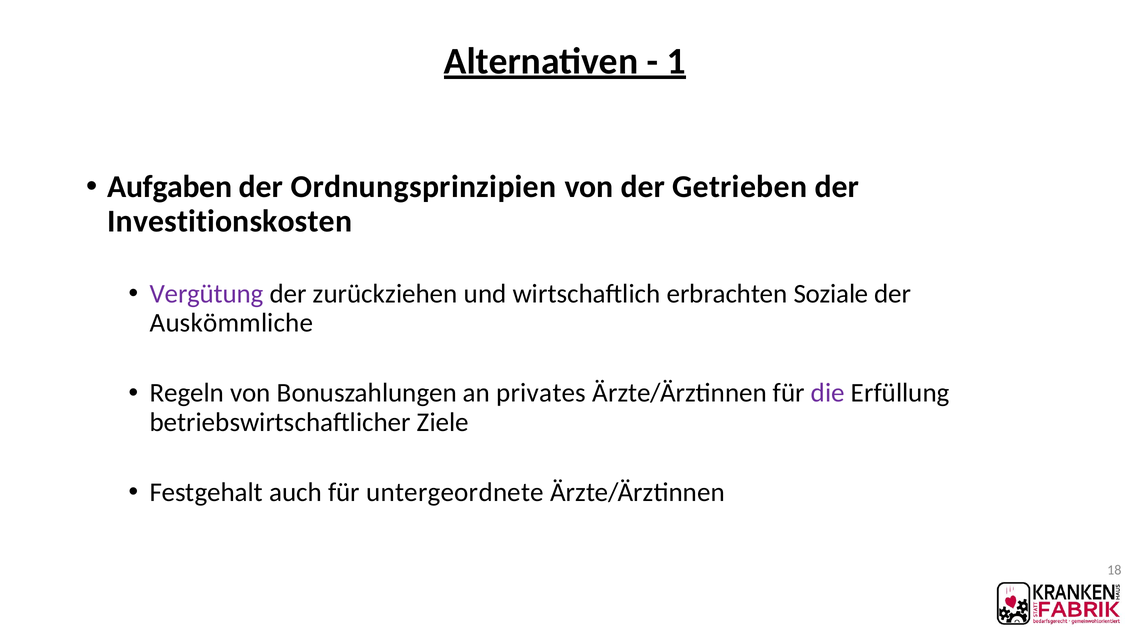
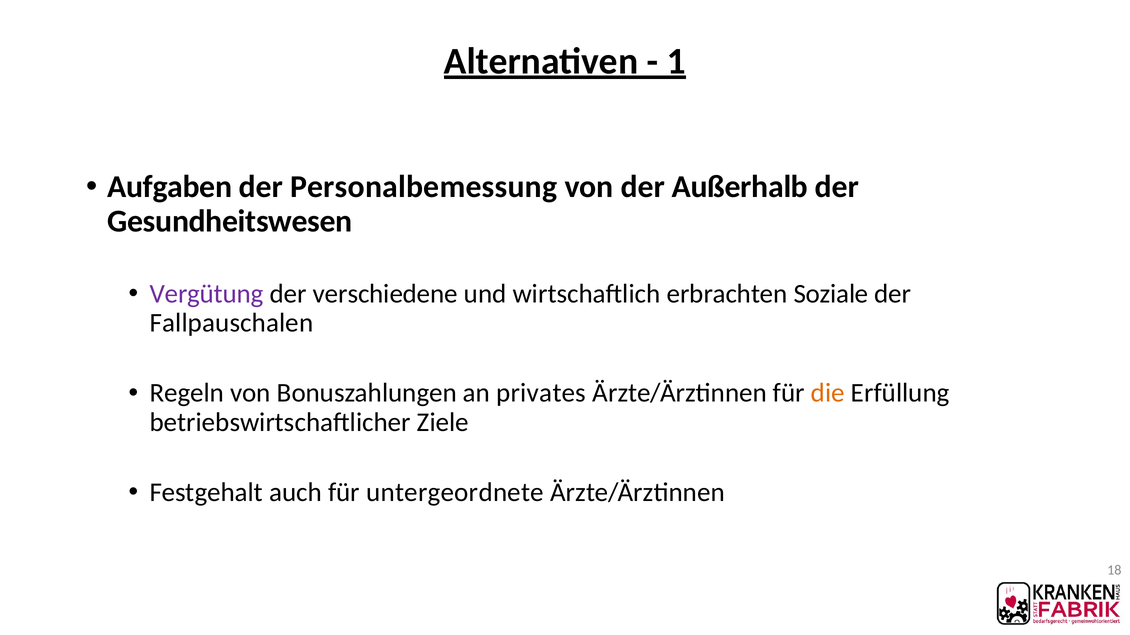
Ordnungsprinzipien: Ordnungsprinzipien -> Personalbemessung (424, 187)
Getrieben: Getrieben -> Außerhalb (740, 187)
Investitionskosten: Investitionskosten -> Gesundheitswesen (230, 221)
zurückziehen: zurückziehen -> verschiedene (385, 294)
Auskömmliche: Auskömmliche -> Fallpauschalen (231, 323)
die colour: purple -> orange (828, 393)
